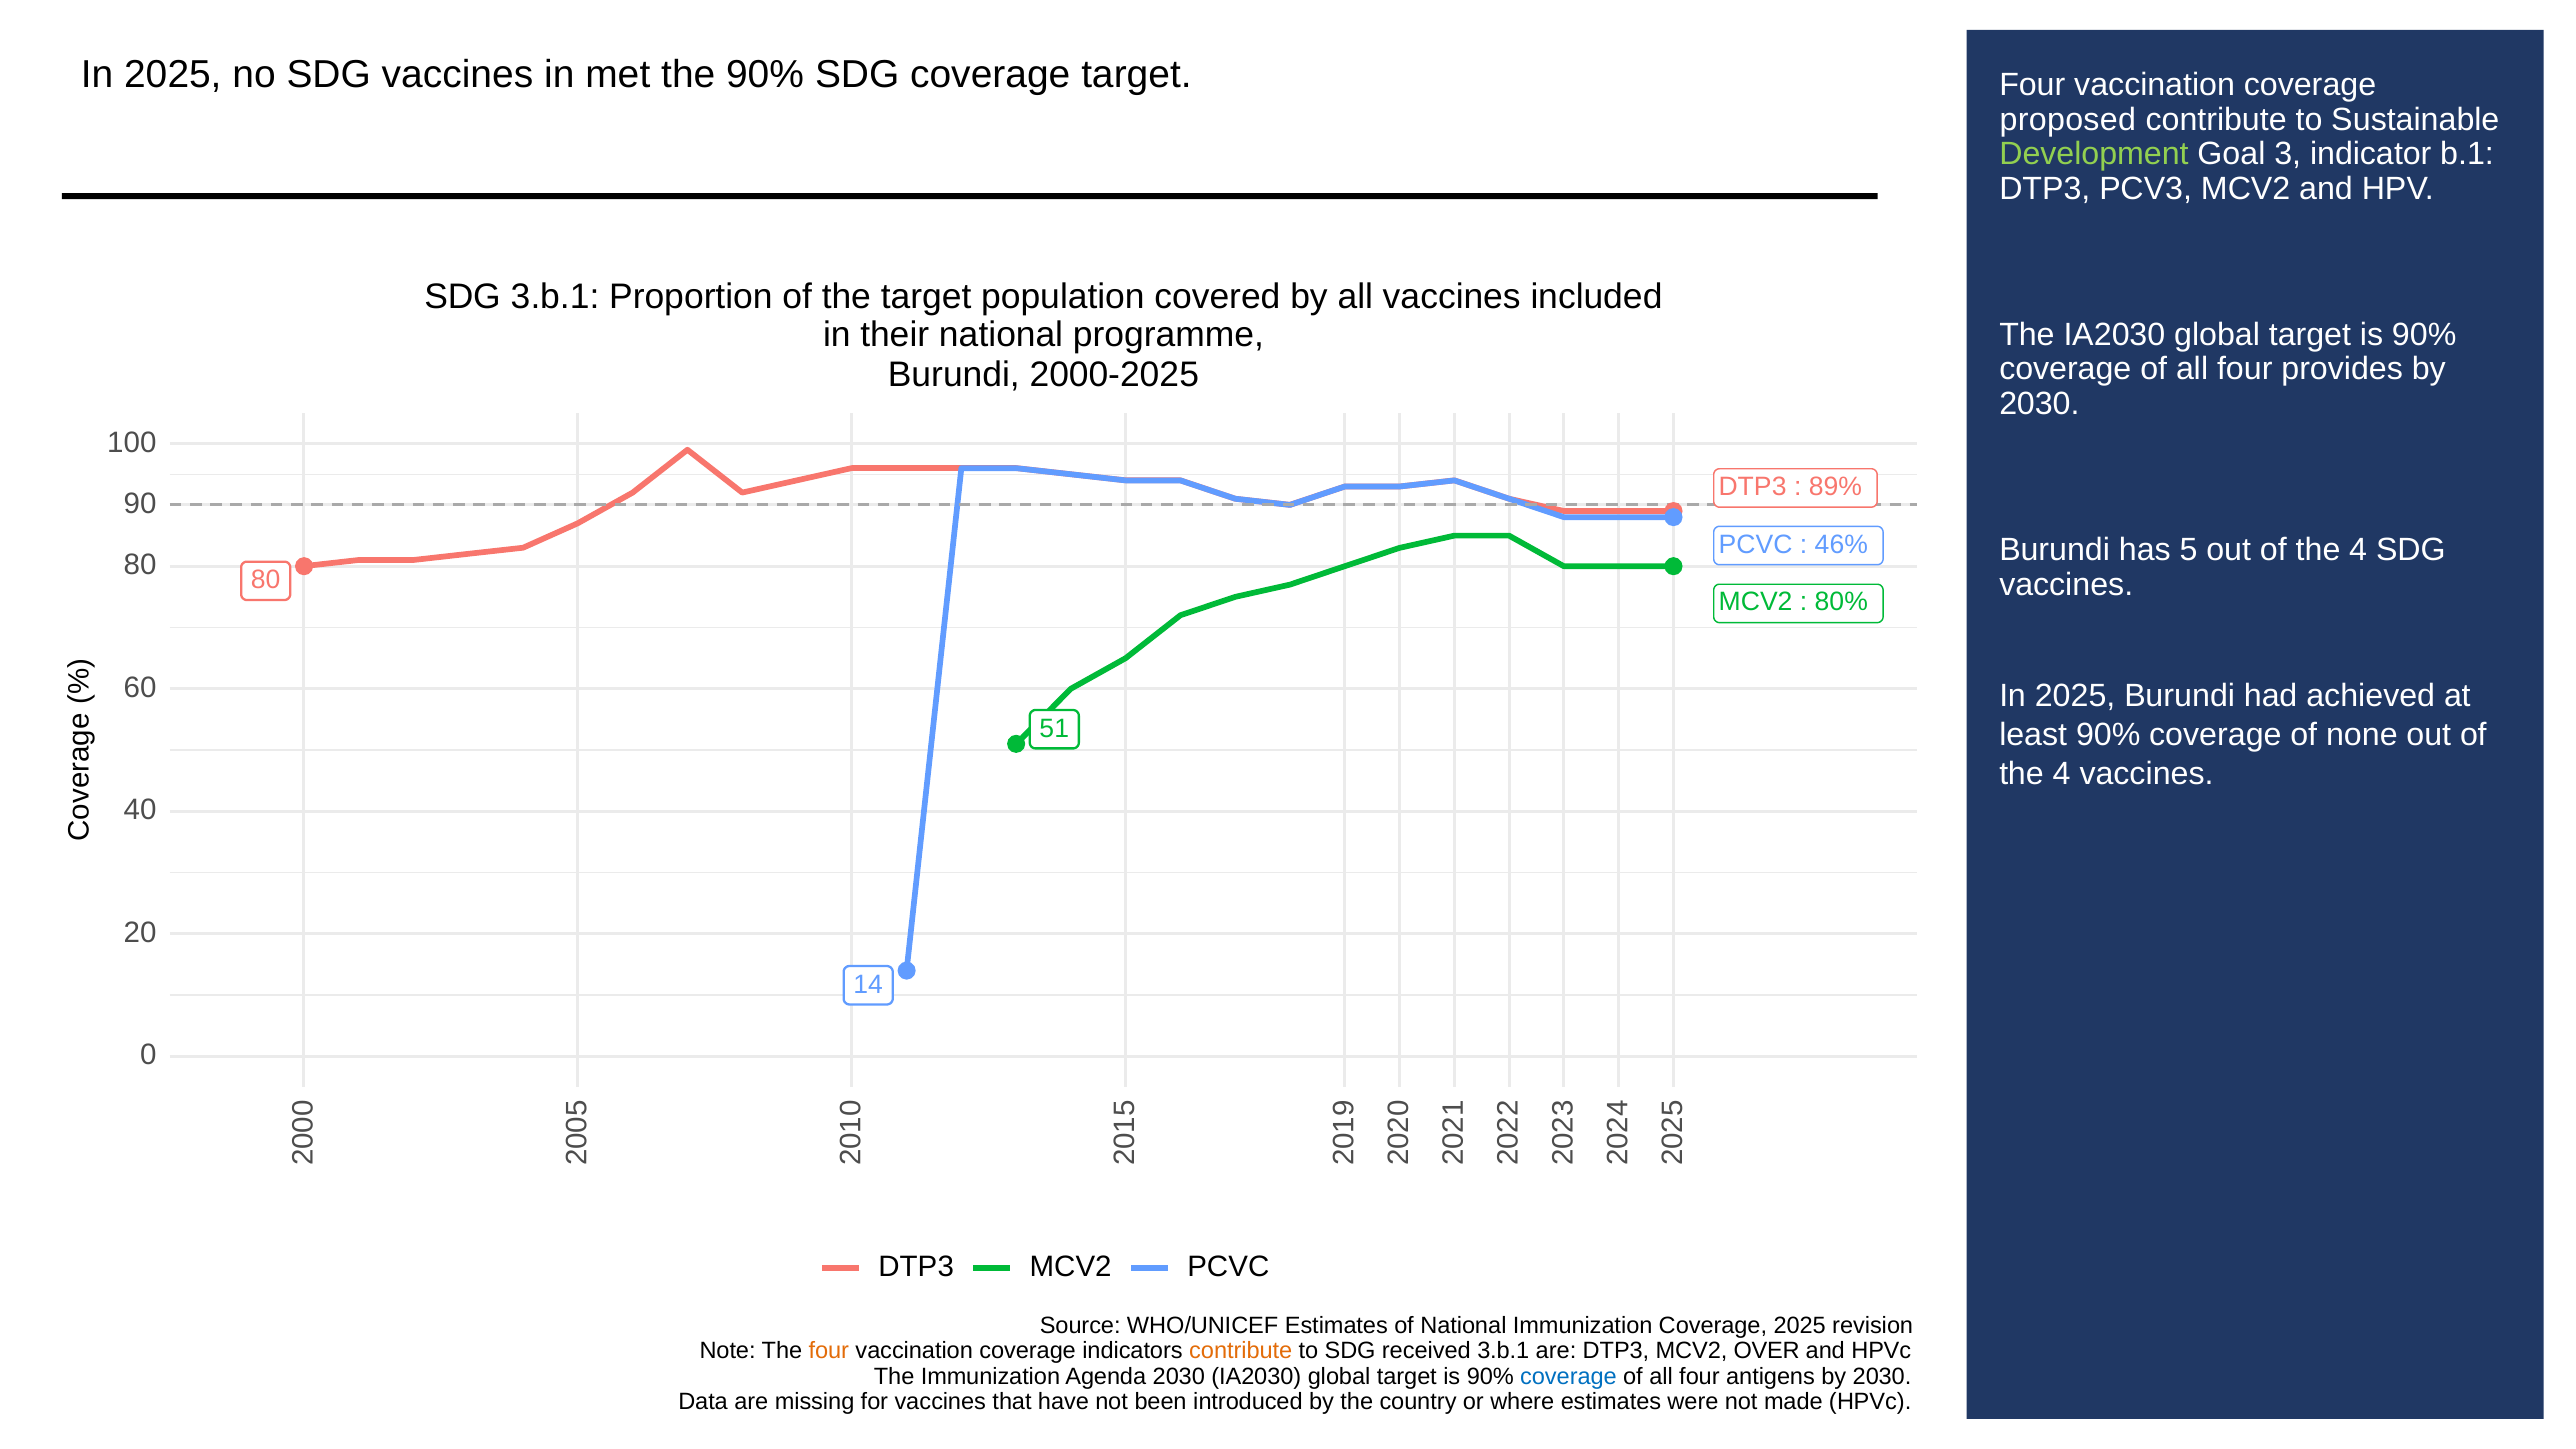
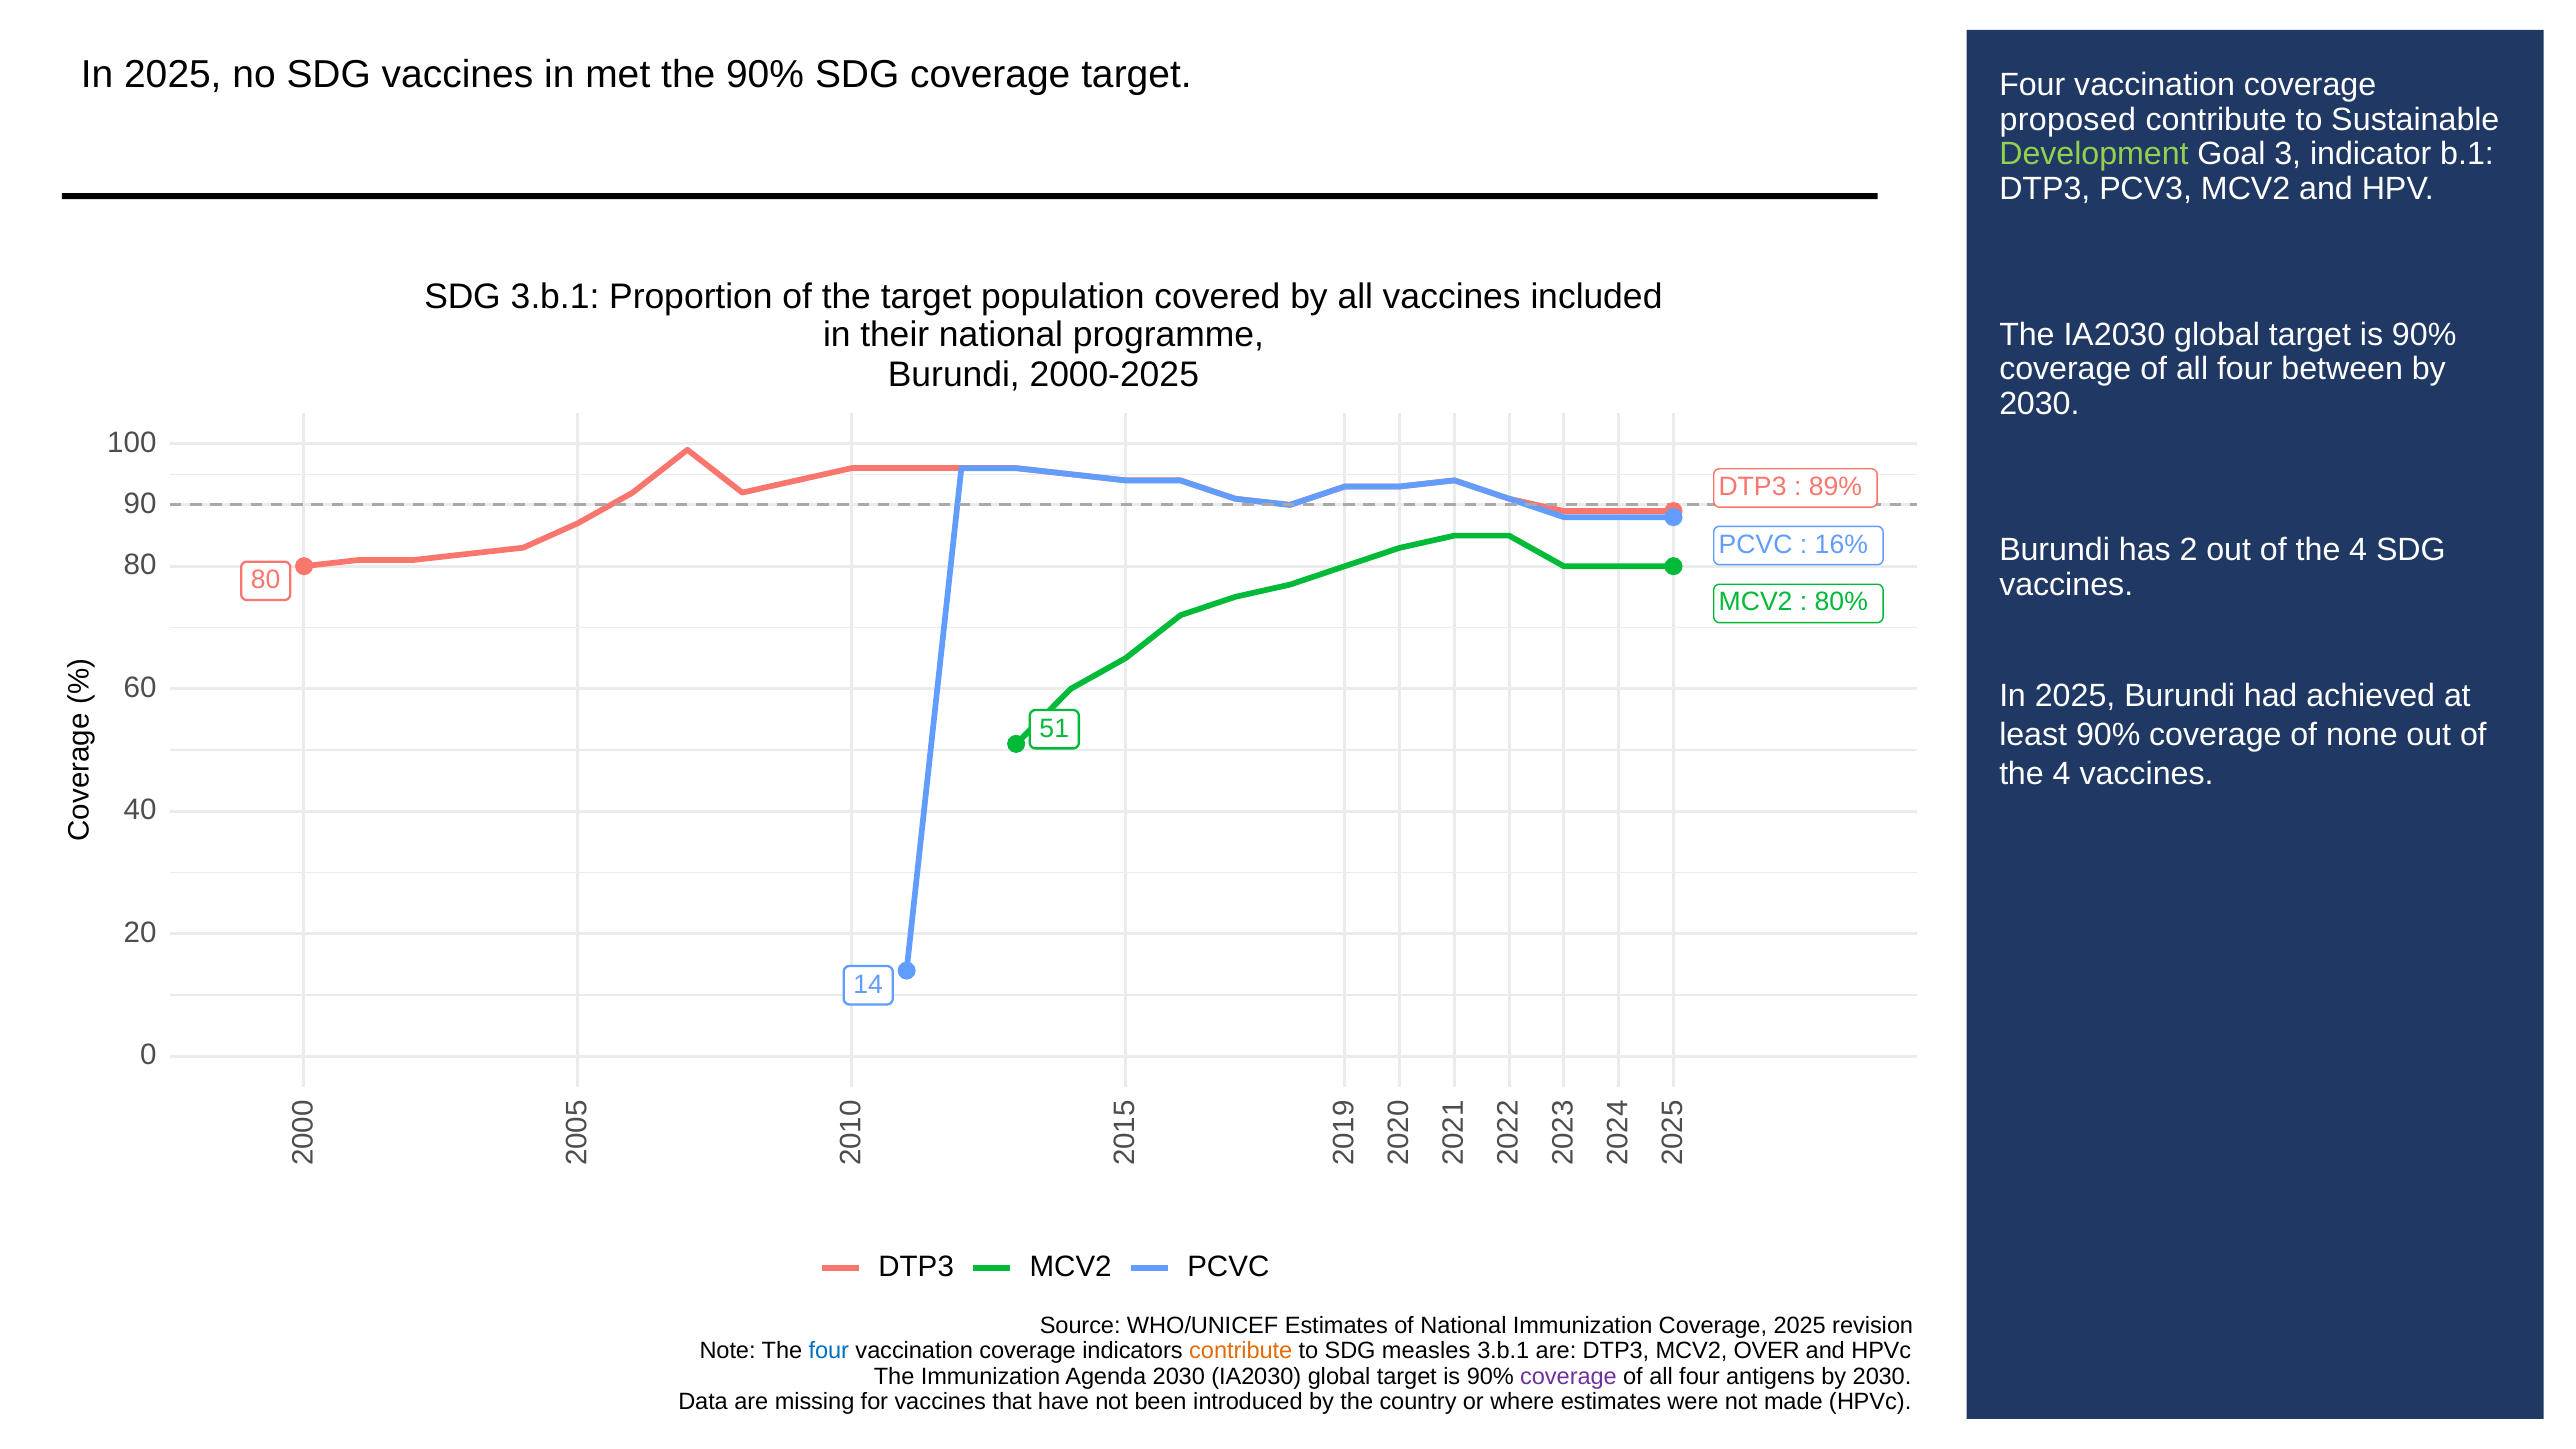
provides: provides -> between (2342, 369)
46%: 46% -> 16% (1841, 544)
has 5: 5 -> 2 (2189, 550)
four colour: orange -> blue (829, 1351)
received: received -> measles (1426, 1351)
coverage colour: blue -> purple (1568, 1377)
